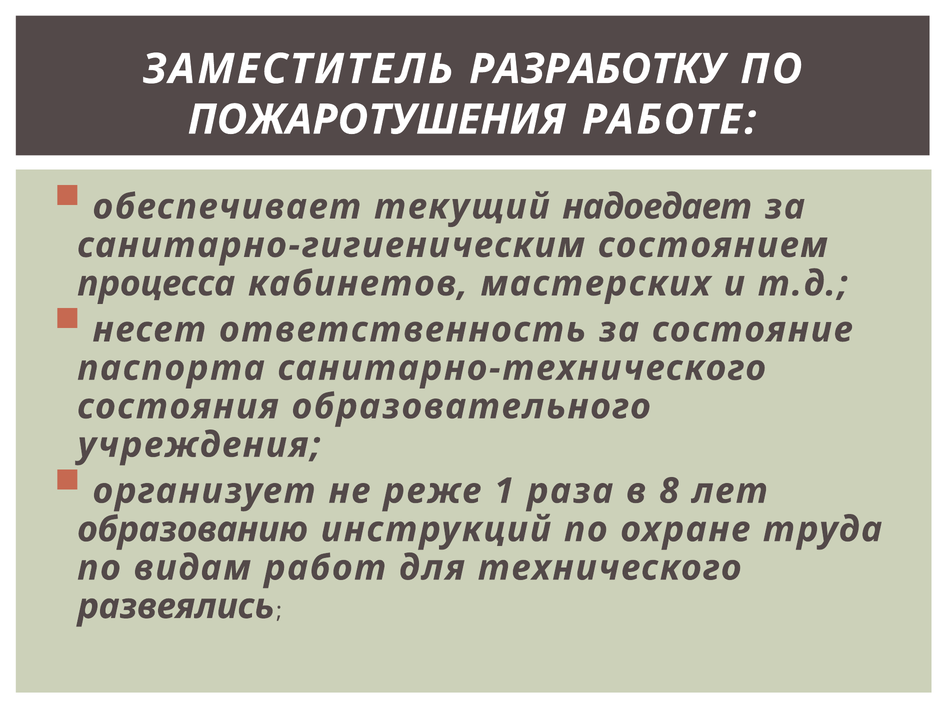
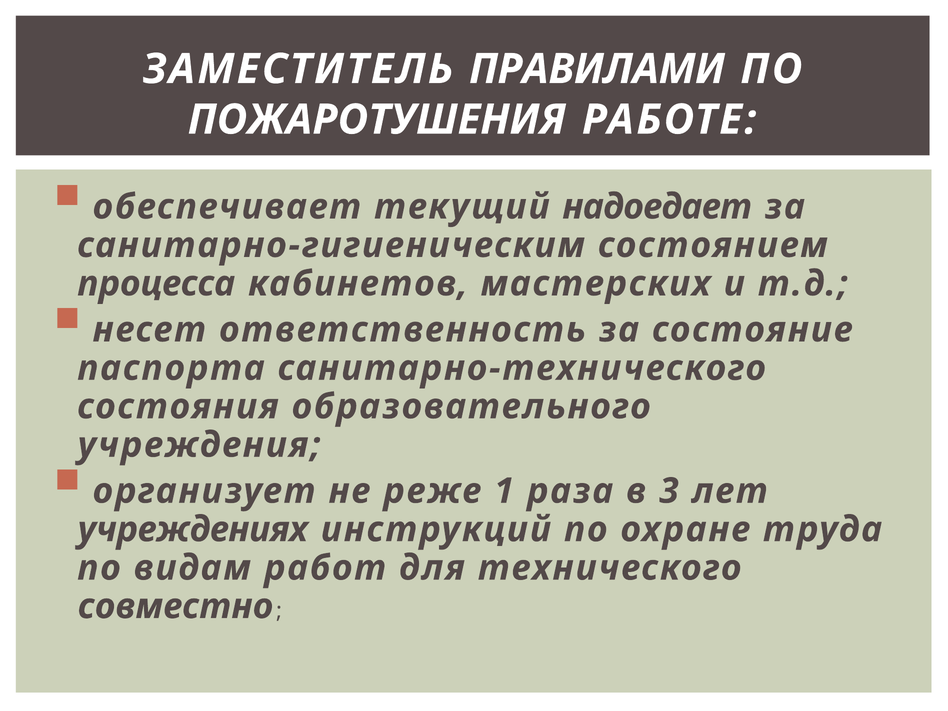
РАЗРАБОТКУ: РАЗРАБОТКУ -> ПРАВИЛАМИ (597, 69)
8: 8 -> 3 (669, 491)
образованию: образованию -> учреждениях (193, 529)
развеялись: развеялись -> совместно (176, 606)
